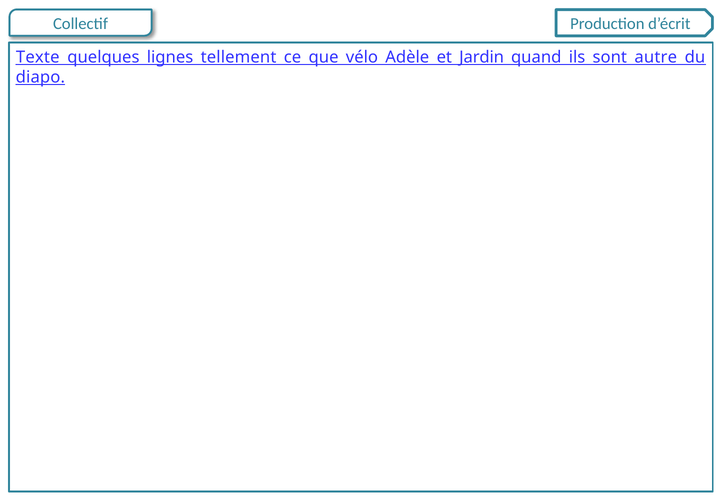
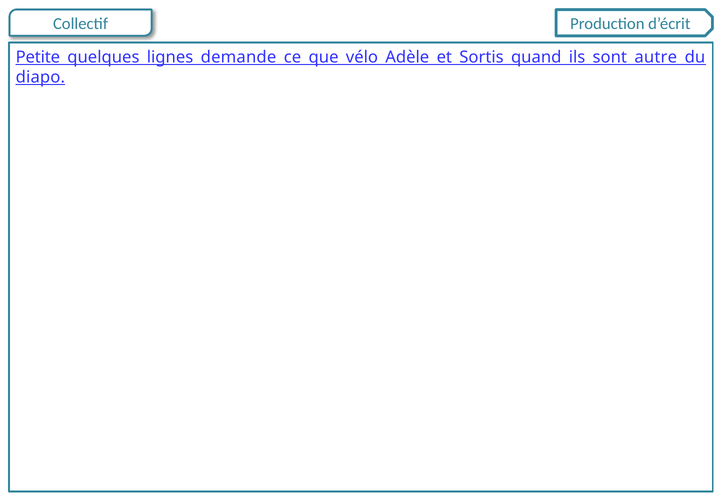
Texte: Texte -> Petite (38, 57)
tellement: tellement -> demande (239, 57)
Jardin: Jardin -> Sortis (482, 57)
